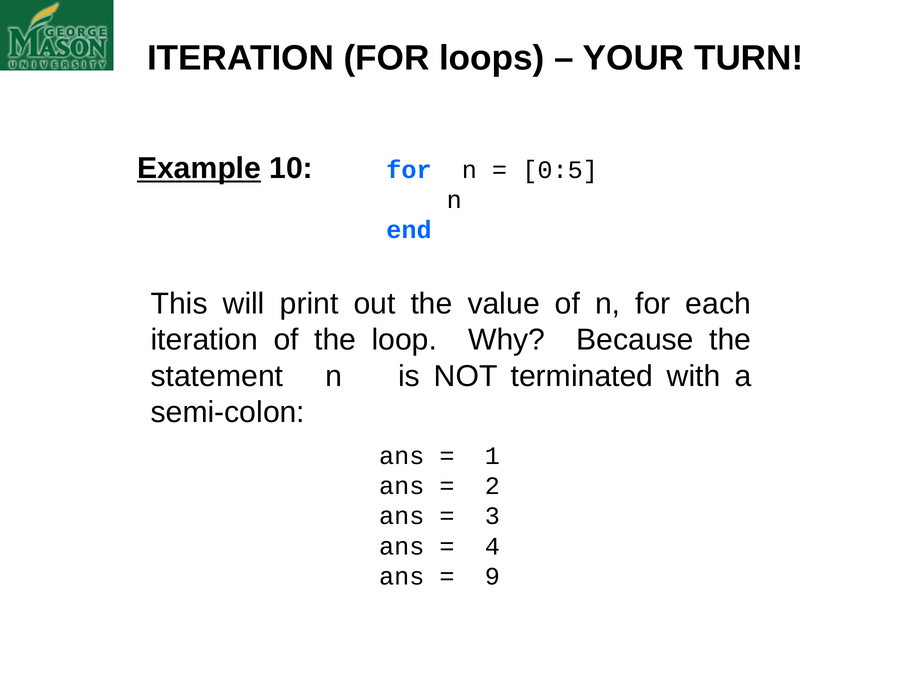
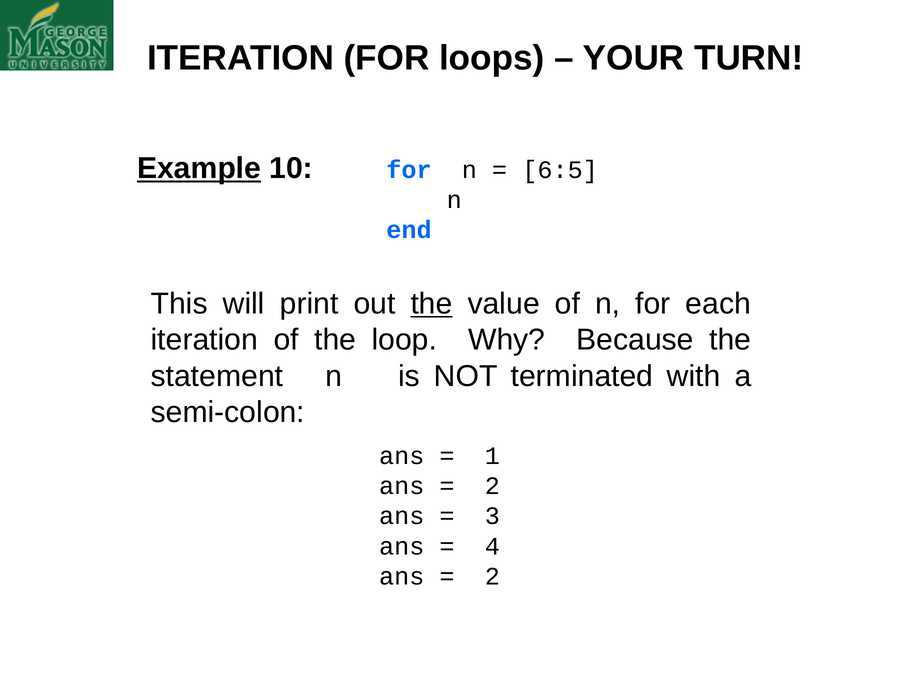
0:5: 0:5 -> 6:5 (560, 170)
the underline: none -> present (432, 304)
9: 9 -> 2 (492, 576)
